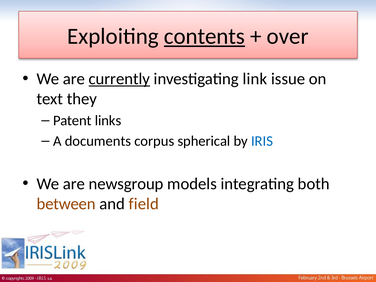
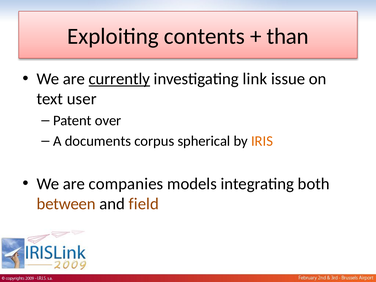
contents underline: present -> none (204, 36)
over: over -> than (288, 36)
they: they -> user (82, 99)
links: links -> over (108, 121)
IRIS colour: blue -> orange (262, 141)
newsgroup: newsgroup -> companies (126, 184)
